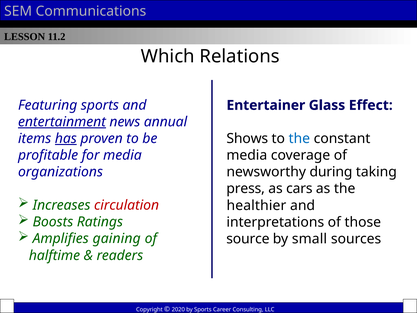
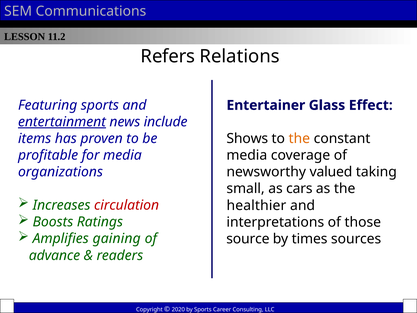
Which: Which -> Refers (168, 56)
annual: annual -> include (166, 122)
has underline: present -> none (66, 138)
the colour: blue -> orange (299, 139)
during: during -> valued (331, 172)
press: press -> small (246, 189)
small: small -> times (310, 239)
halftime: halftime -> advance (54, 255)
